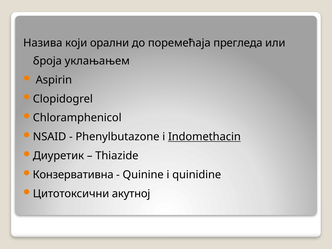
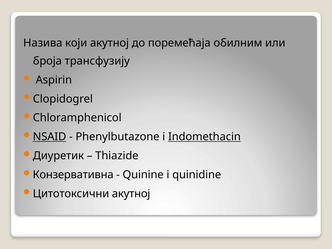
који орални: орални -> акутној (110, 43)
прегледа: прегледа -> обилним (238, 43)
уклањањем: уклањањем -> трансфузију (97, 61)
NSAID underline: none -> present (50, 137)
